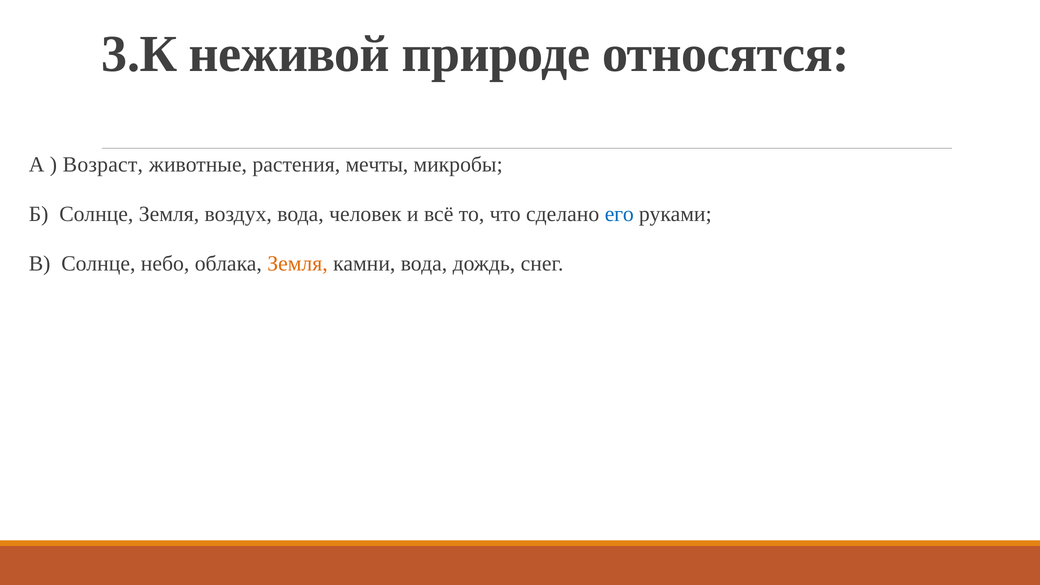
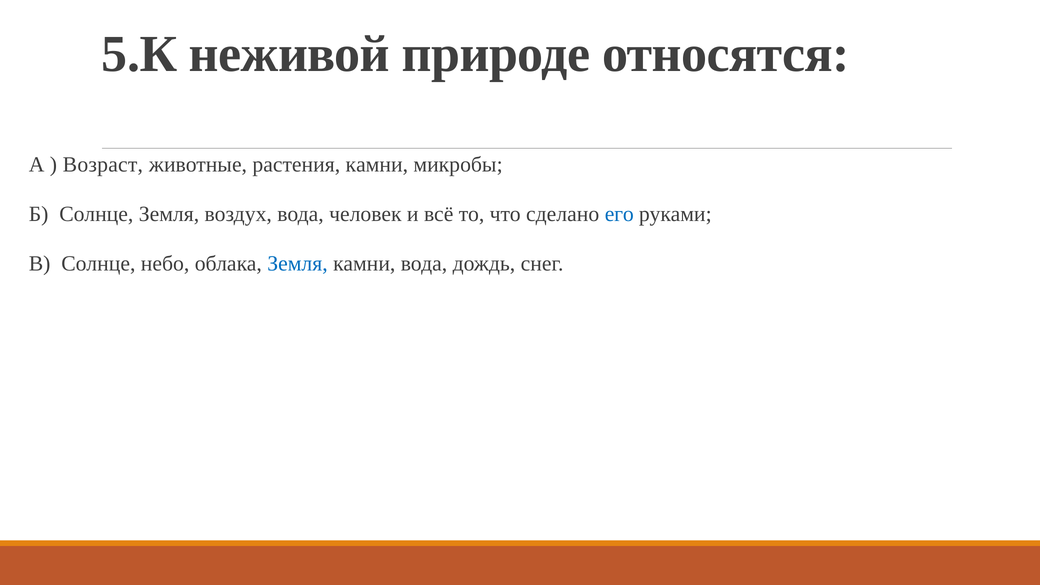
3.К: 3.К -> 5.К (139, 54)
растения мечты: мечты -> камни (377, 164)
Земля colour: orange -> blue (297, 263)
